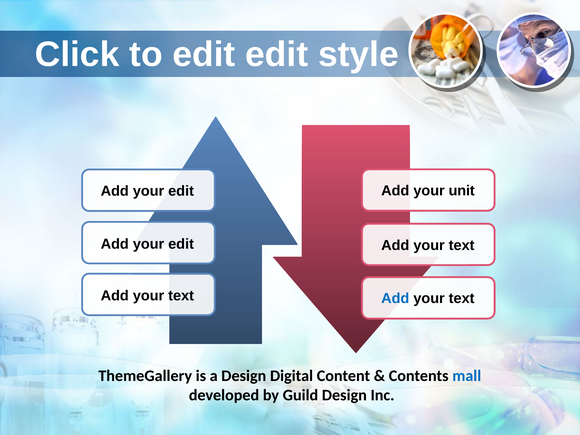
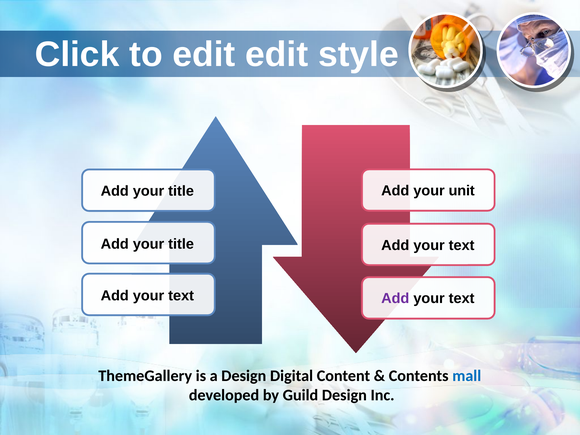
edit: edit -> title (181, 191)
edit: edit -> title (181, 244)
Add colour: blue -> purple (395, 299)
